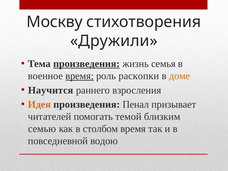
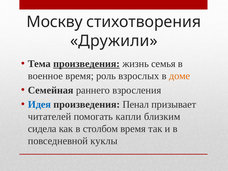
время underline: present -> none (80, 76)
раскопки: раскопки -> взрослых (139, 76)
Научится: Научится -> Семейная (51, 90)
Идея colour: orange -> blue (39, 104)
темой: темой -> капли (128, 117)
семью: семью -> сидела (42, 129)
водою: водою -> куклы (104, 141)
